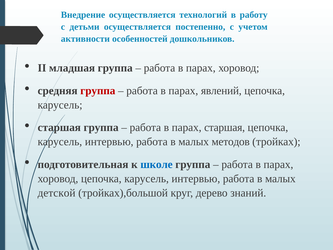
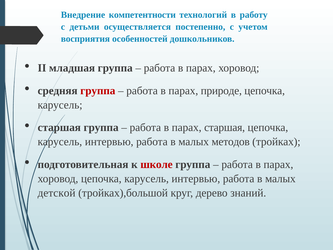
Внедрение осуществляется: осуществляется -> компетентности (142, 15)
активности: активности -> восприятия (85, 39)
явлений: явлений -> природе (221, 91)
школе colour: blue -> red (157, 164)
